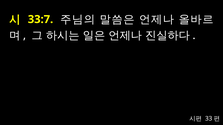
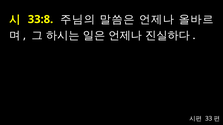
33:7: 33:7 -> 33:8 (41, 19)
